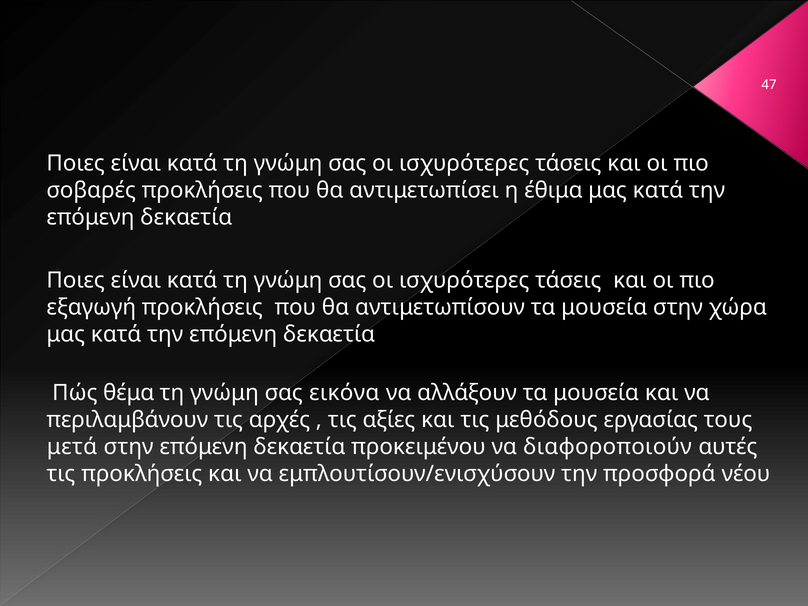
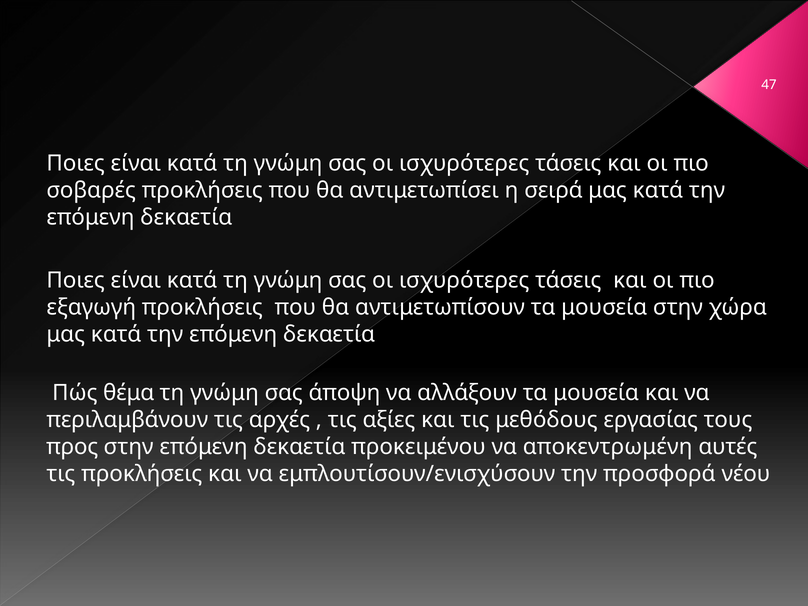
έθιμα: έθιμα -> σειρά (553, 190)
εικόνα: εικόνα -> άποψη (344, 393)
μετά: μετά -> προς (72, 447)
διαφοροποιούν: διαφοροποιούν -> αποκεντρωμένη (608, 447)
